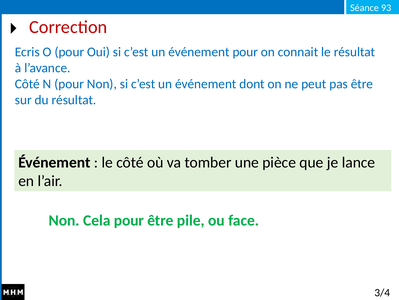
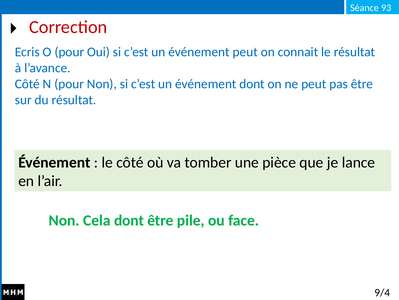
événement pour: pour -> peut (245, 52)
Cela pour: pour -> dont (129, 220)
3/4: 3/4 -> 9/4 (382, 292)
